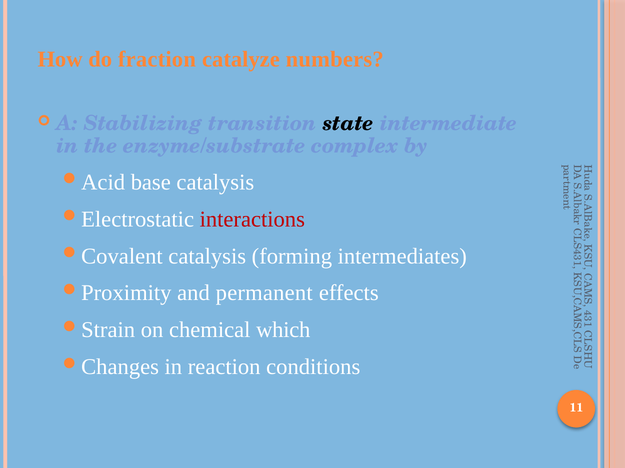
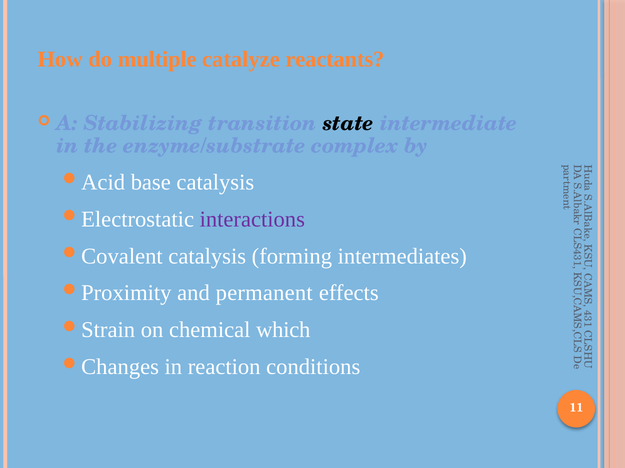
fraction: fraction -> multiple (157, 59)
numbers: numbers -> reactants (335, 59)
interactions colour: red -> purple (252, 219)
